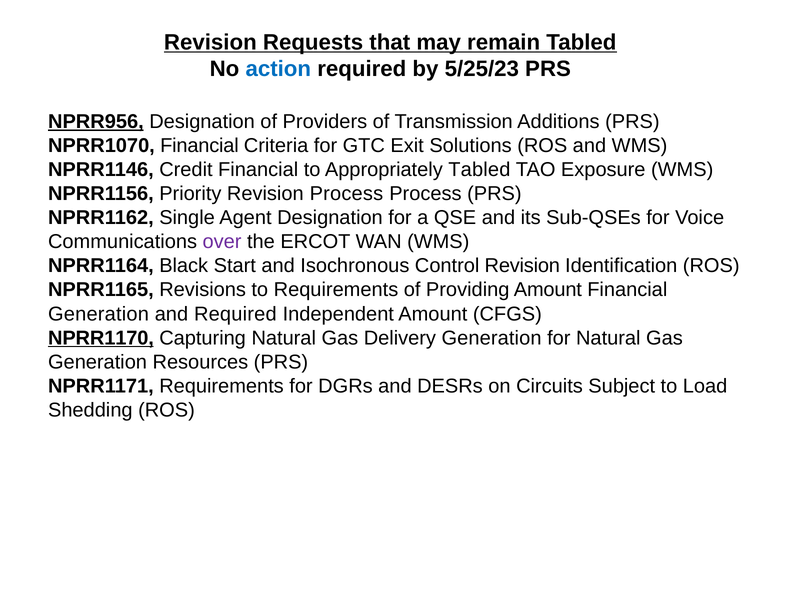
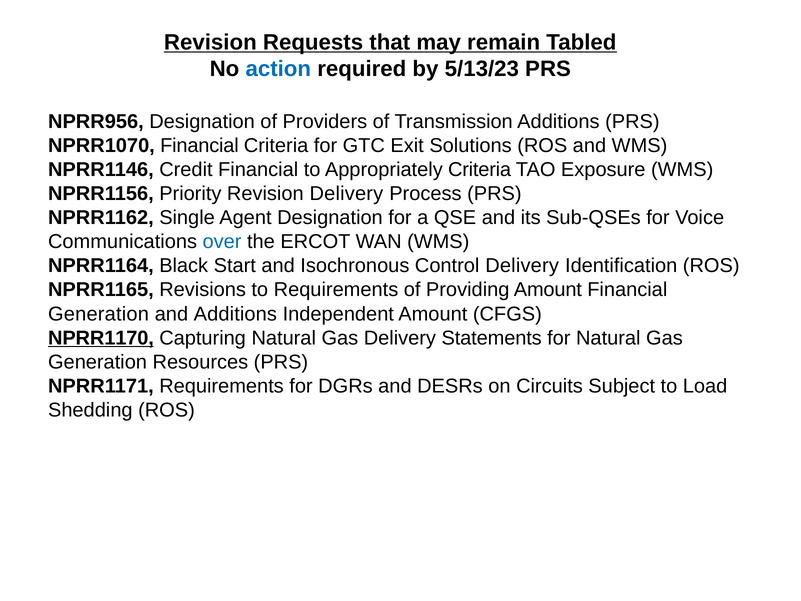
5/25/23: 5/25/23 -> 5/13/23 (482, 69)
NPRR956 underline: present -> none (96, 122)
Appropriately Tabled: Tabled -> Criteria (480, 170)
Revision Process: Process -> Delivery (346, 194)
over colour: purple -> blue (222, 242)
Control Revision: Revision -> Delivery (522, 266)
and Required: Required -> Additions (235, 314)
Delivery Generation: Generation -> Statements (492, 338)
